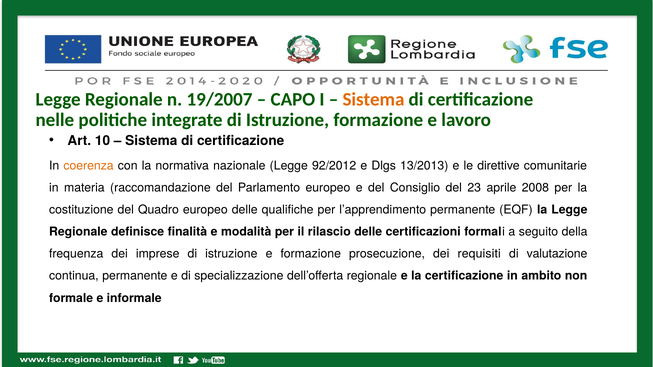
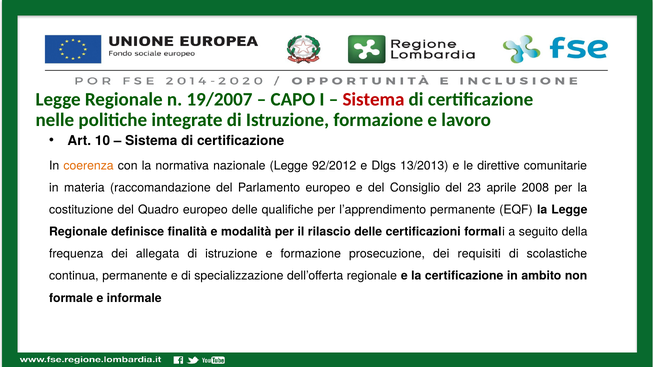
Sistema colour: orange -> red (373, 99)
imprese: imprese -> allegata (158, 254)
valutazione: valutazione -> scolastiche (557, 254)
